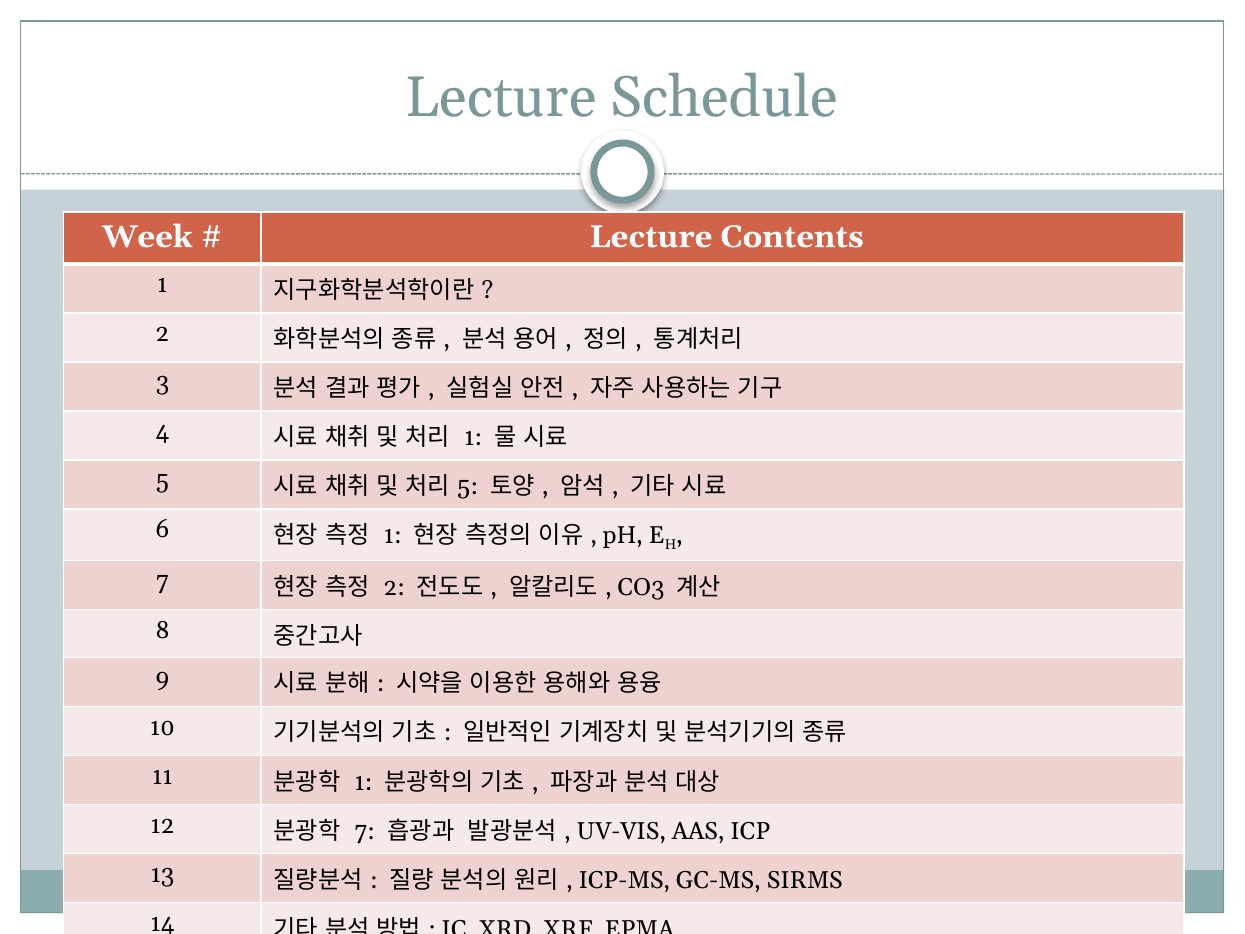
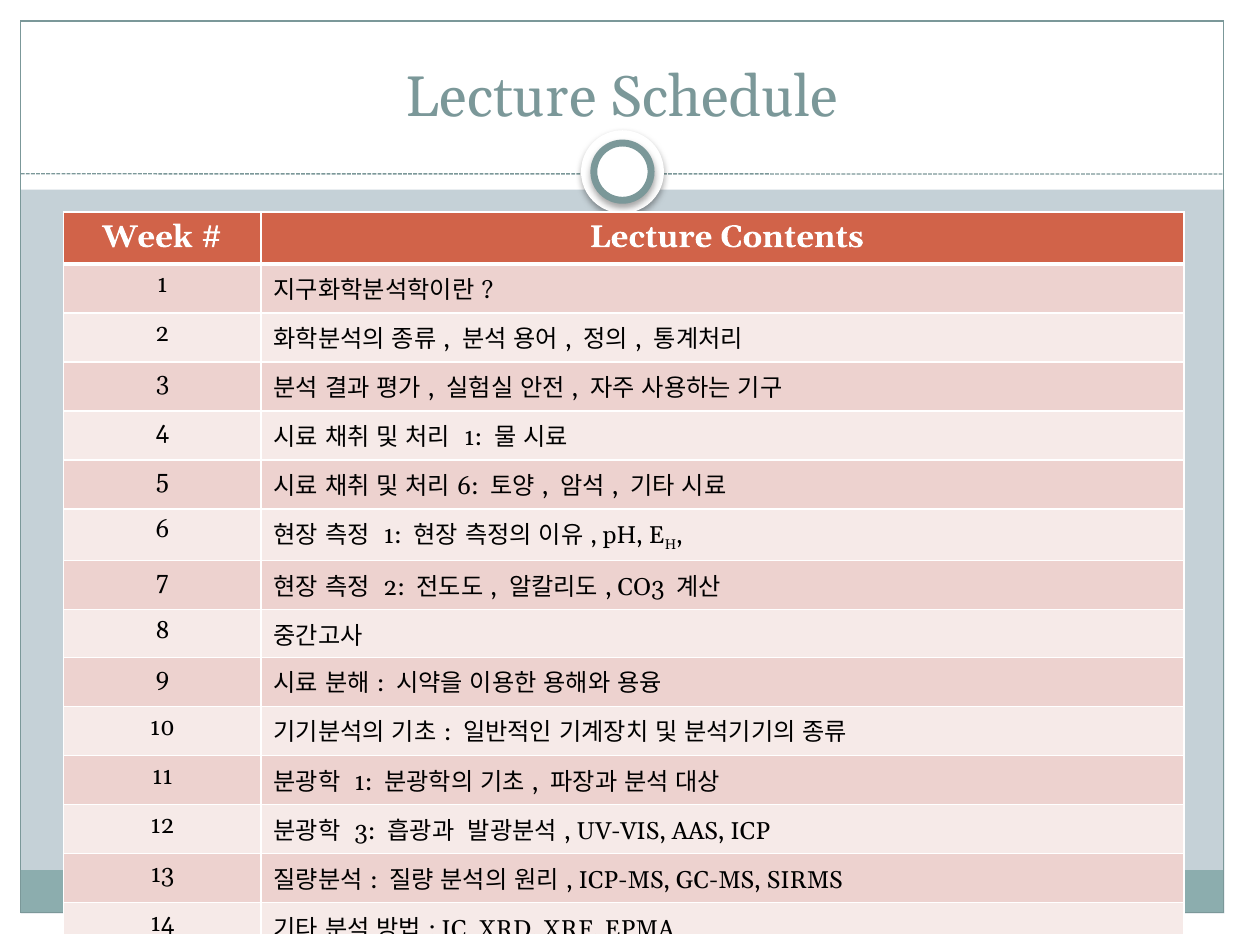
5: 5 -> 6 (468, 486)
7: 7 -> 3 (365, 831)
